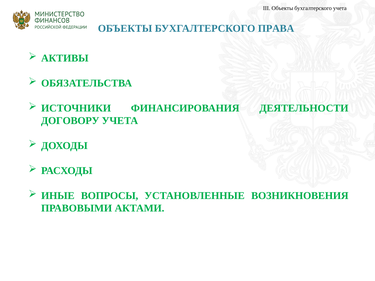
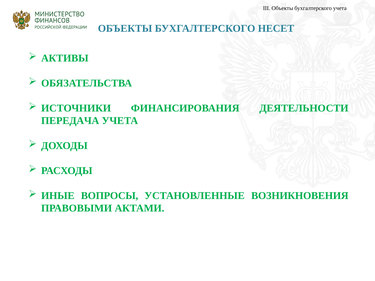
ПРАВА: ПРАВА -> НЕСЕТ (276, 28)
ДОГОВОРУ: ДОГОВОРУ -> ПЕРЕДАЧА (70, 121)
